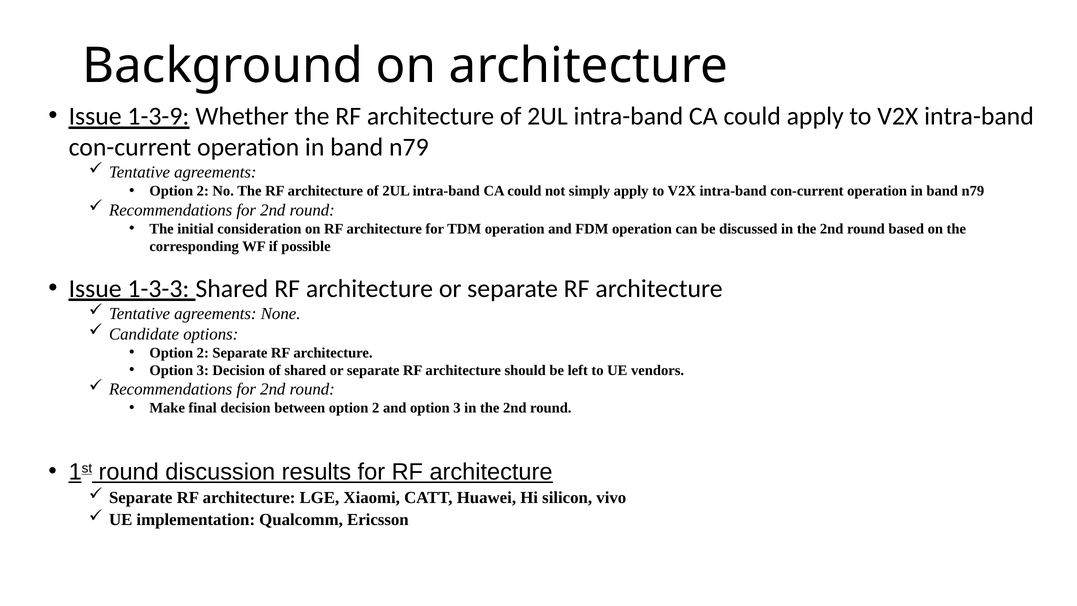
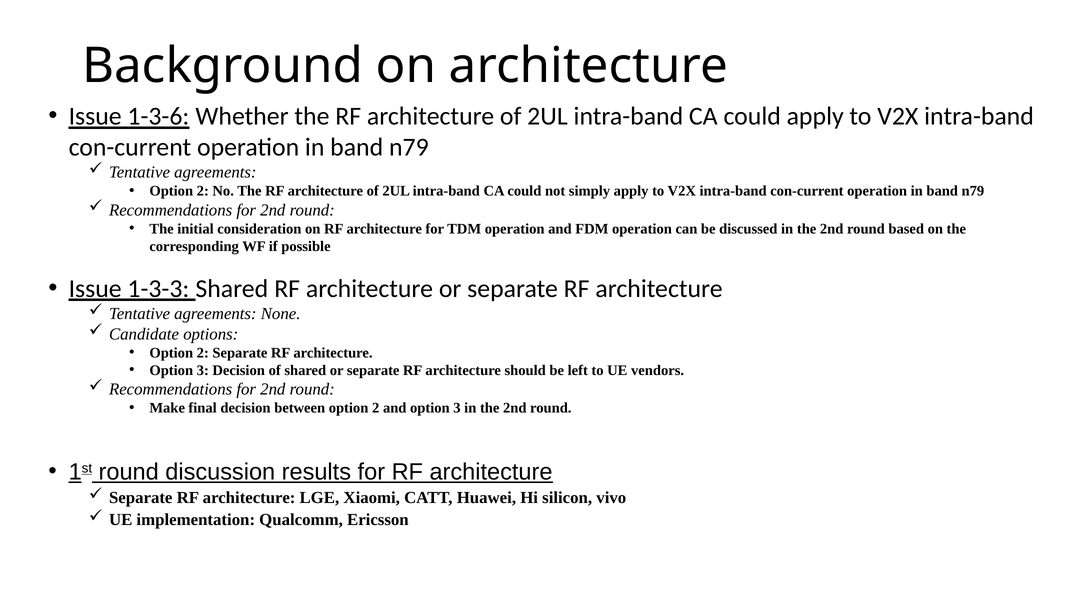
1-3-9: 1-3-9 -> 1-3-6 (158, 116)
